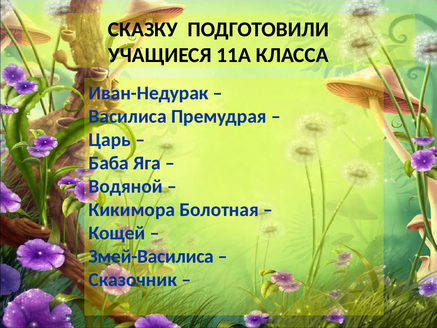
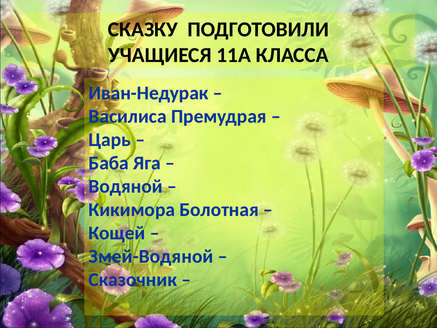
Змей-Василиса: Змей-Василиса -> Змей-Водяной (151, 256)
